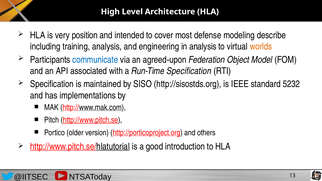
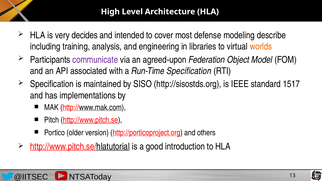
position: position -> decides (85, 35)
in analysis: analysis -> libraries (203, 47)
communicate colour: blue -> purple (95, 60)
5232: 5232 -> 1517 (291, 84)
